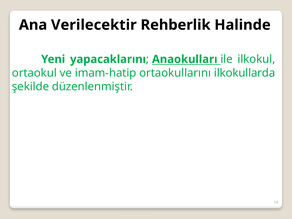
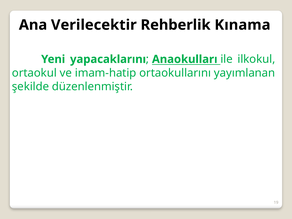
Halinde: Halinde -> Kınama (242, 25)
ilkokullarda: ilkokullarda -> yayımlanan (245, 73)
